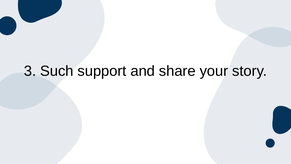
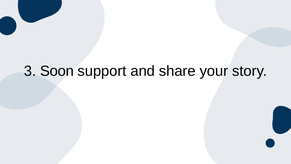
Such: Such -> Soon (57, 71)
